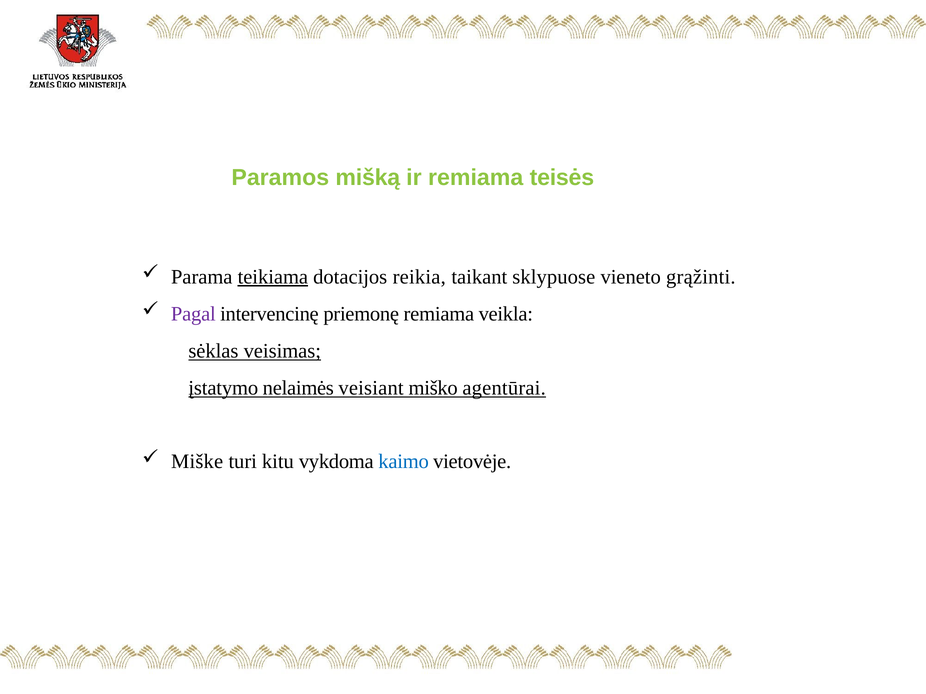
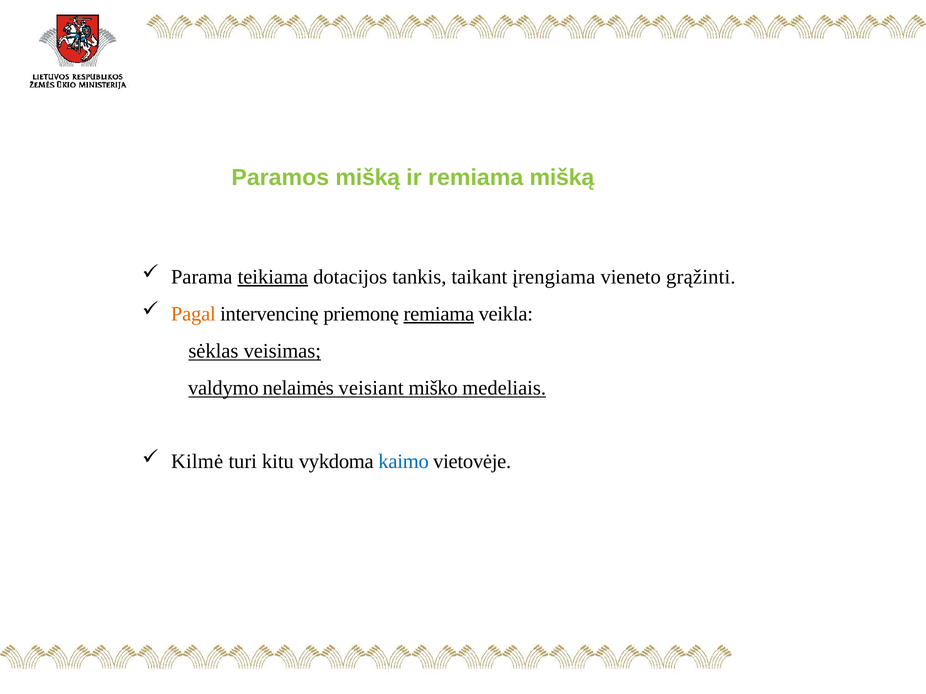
remiama teisės: teisės -> mišką (562, 178)
reikia: reikia -> tankis (419, 277)
sklypuose: sklypuose -> įrengiama (554, 277)
Pagal colour: purple -> orange (193, 314)
remiama underline: none -> present (439, 314)
įstatymo: įstatymo -> valdymo (223, 388)
agentūrai: agentūrai -> medeliais (504, 388)
Miške: Miške -> Kilmė (197, 462)
